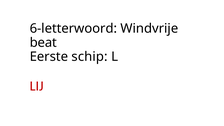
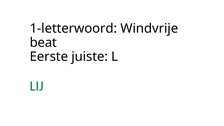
6-letterwoord: 6-letterwoord -> 1-letterwoord (73, 28)
schip: schip -> juiste (90, 57)
LIJ colour: red -> green (37, 86)
